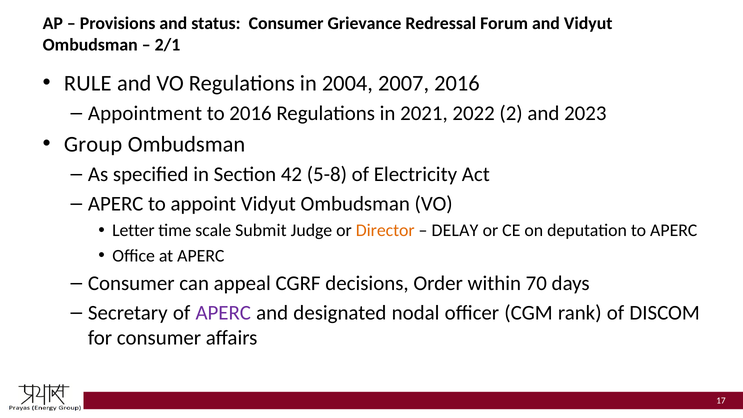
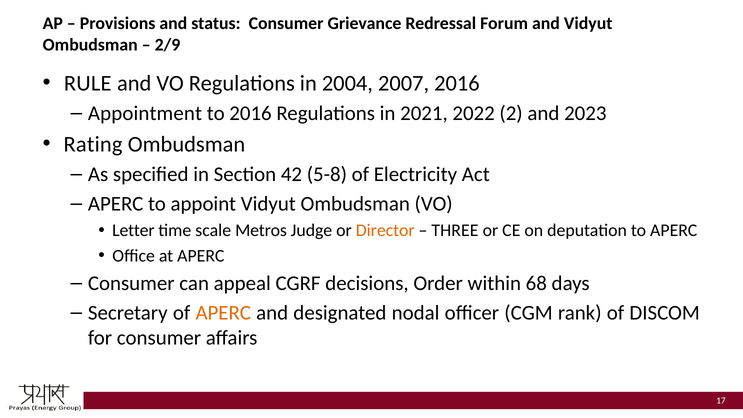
2/1: 2/1 -> 2/9 (167, 45)
Group: Group -> Rating (93, 144)
Submit: Submit -> Metros (261, 231)
DELAY: DELAY -> THREE (455, 231)
70: 70 -> 68 (536, 283)
APERC colour: purple -> orange (223, 313)
